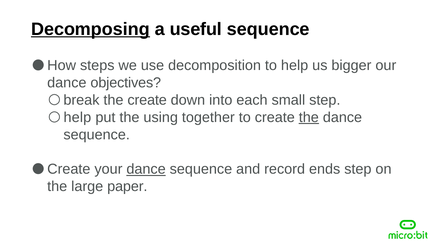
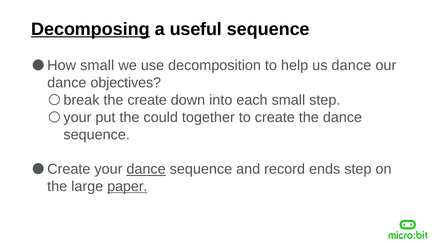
How steps: steps -> small (97, 66)
us bigger: bigger -> dance (351, 66)
help: help -> your (77, 117)
using: using -> could (161, 117)
the underline: present -> none (309, 117)
paper underline: none -> present (127, 187)
